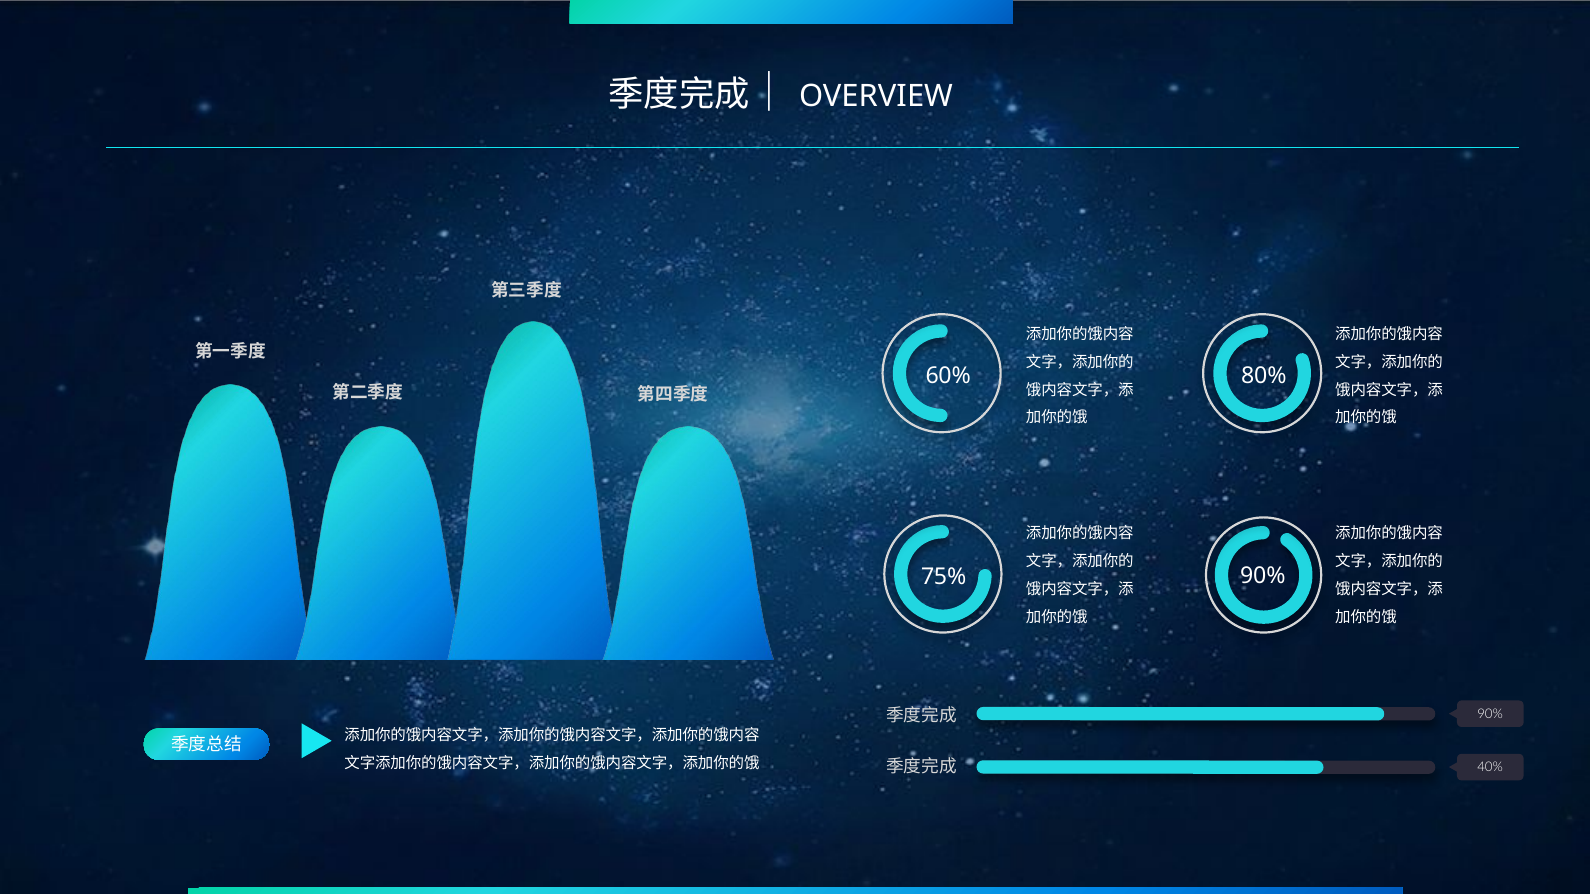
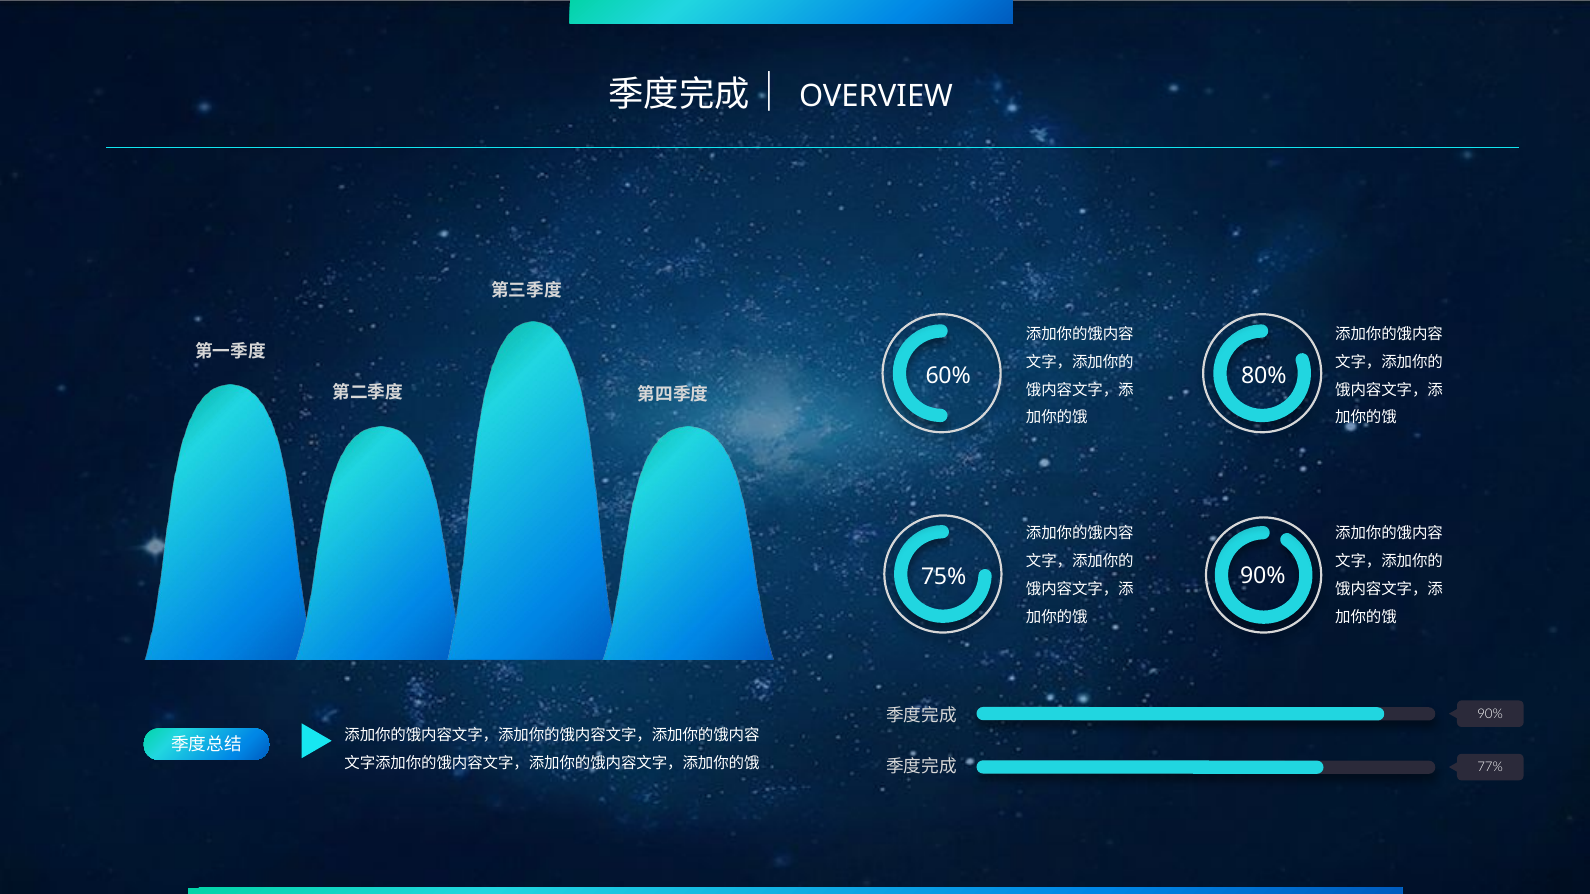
40%: 40% -> 77% (1490, 768)
